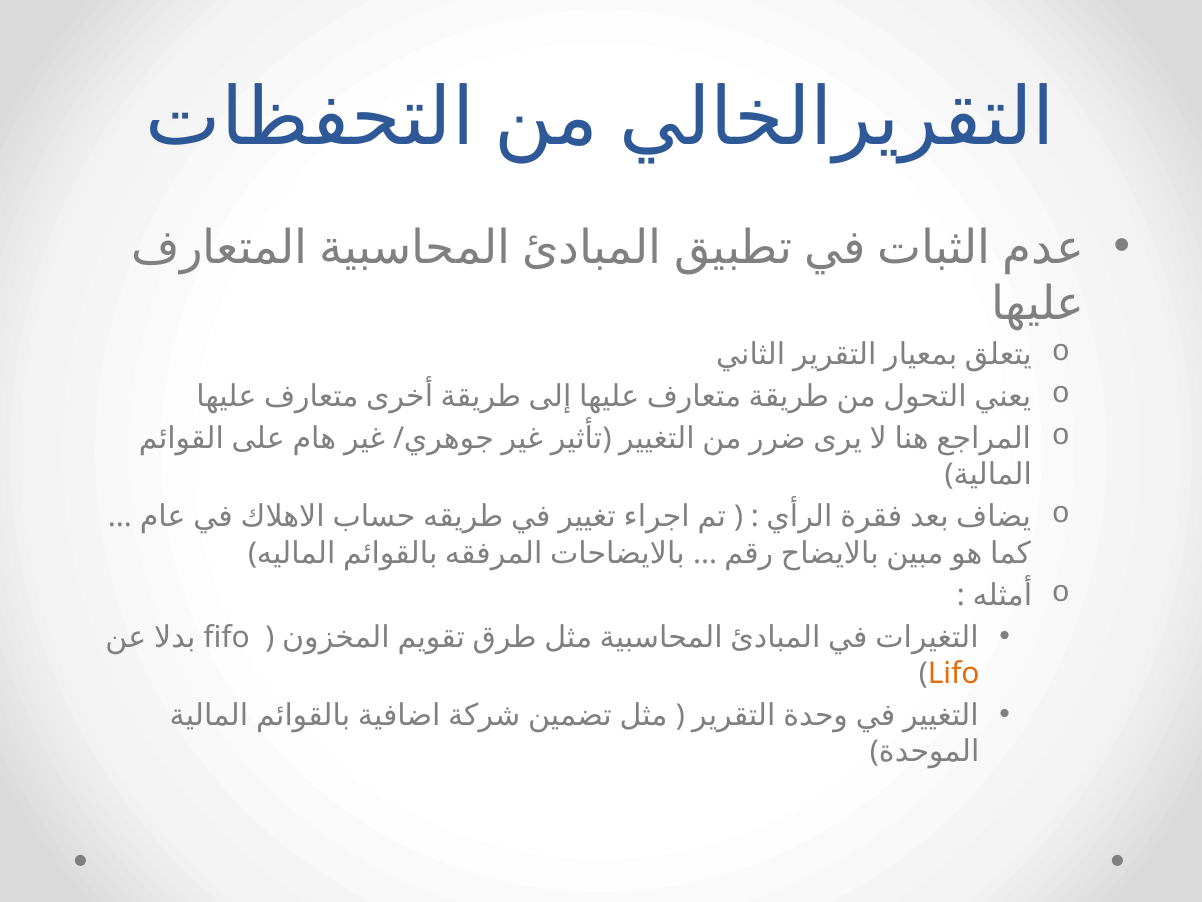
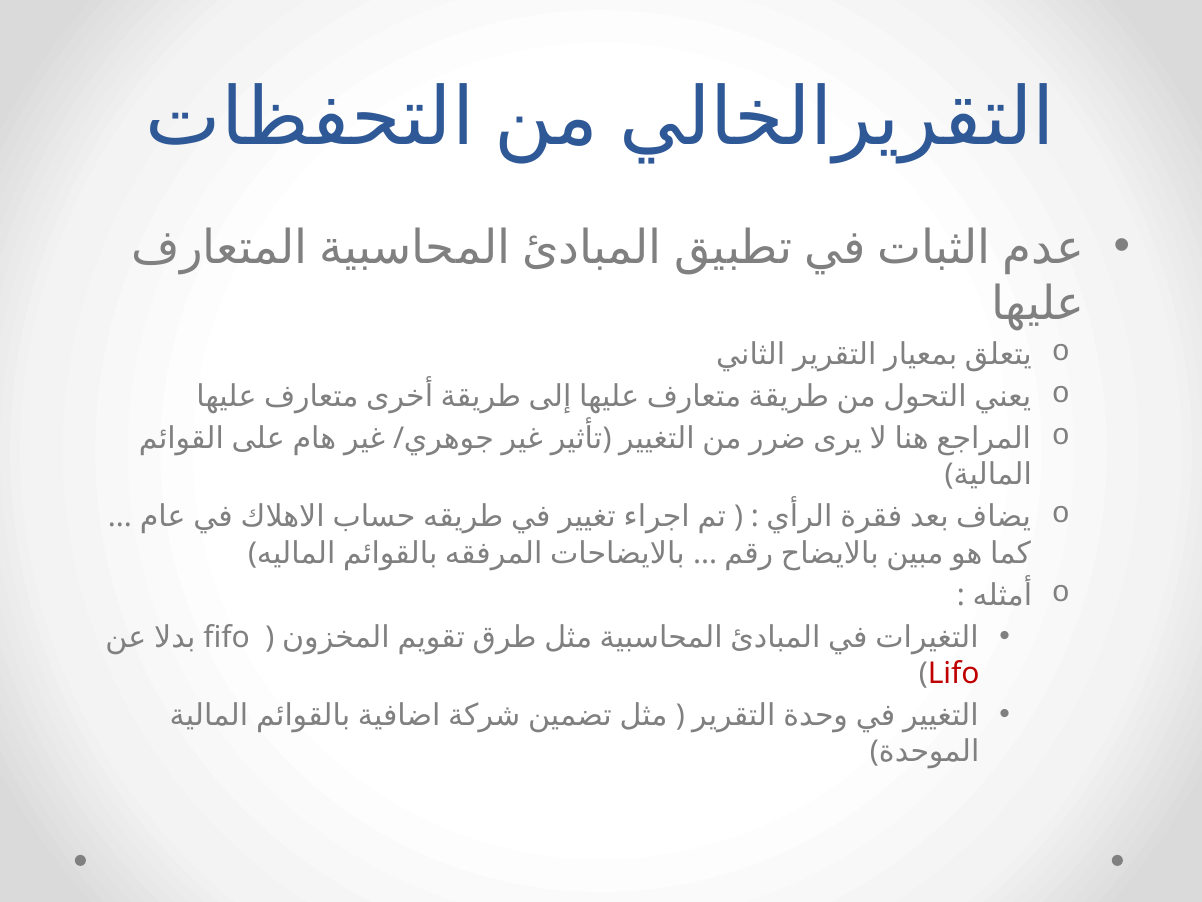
Lifo colour: orange -> red (954, 673)
